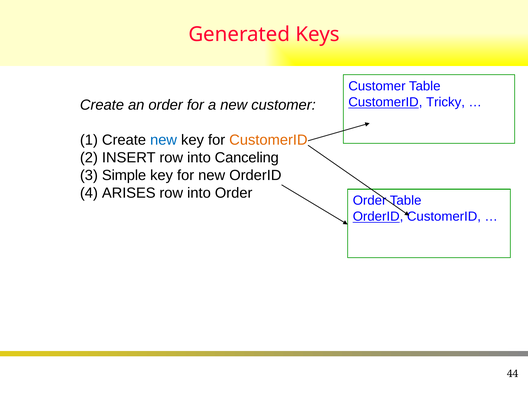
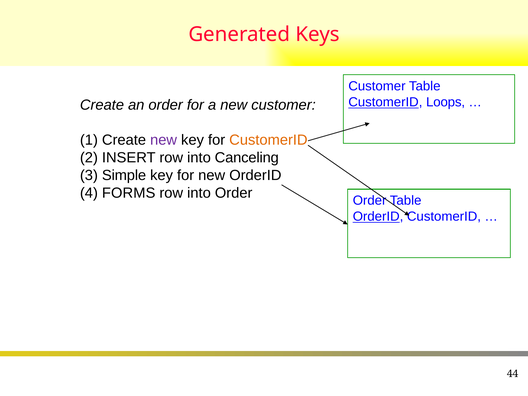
Tricky: Tricky -> Loops (446, 102)
new colour: blue -> purple (164, 140)
ARISES: ARISES -> FORMS (129, 193)
